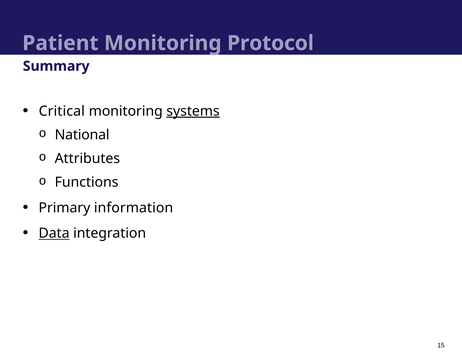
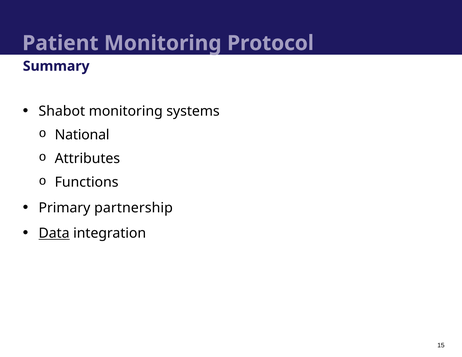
Critical: Critical -> Shabot (62, 111)
systems underline: present -> none (193, 111)
information: information -> partnership (134, 208)
